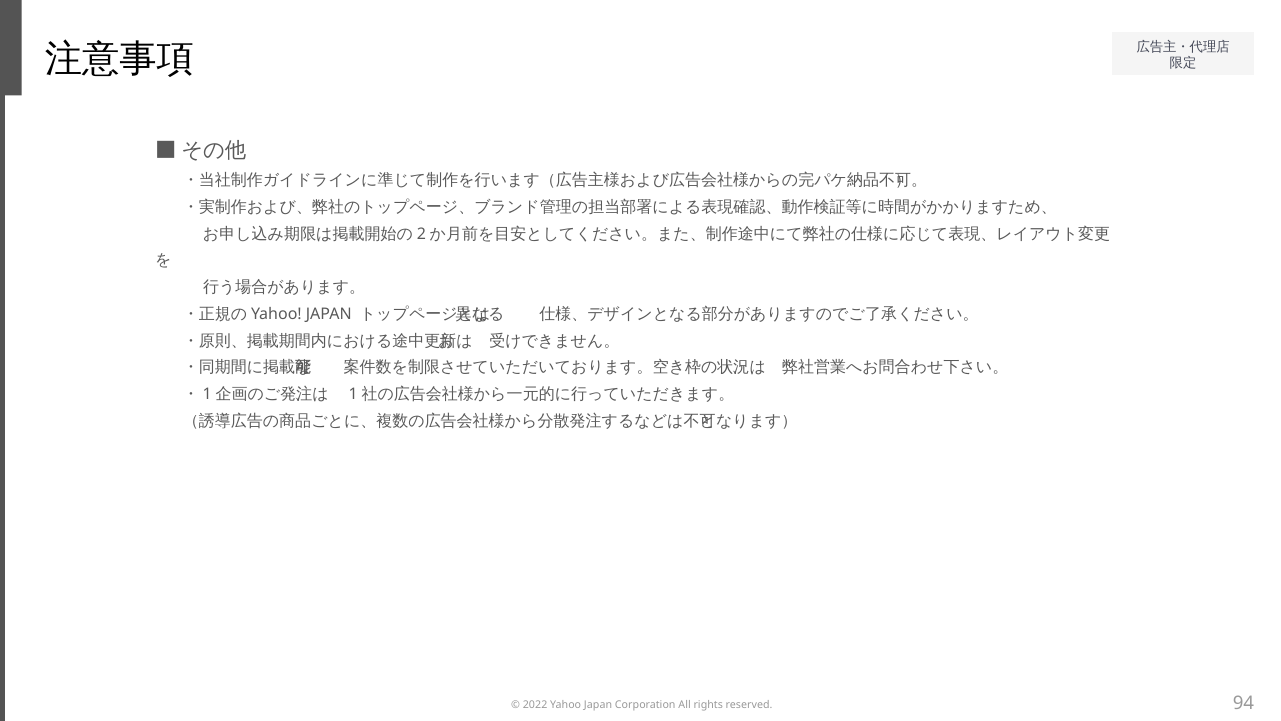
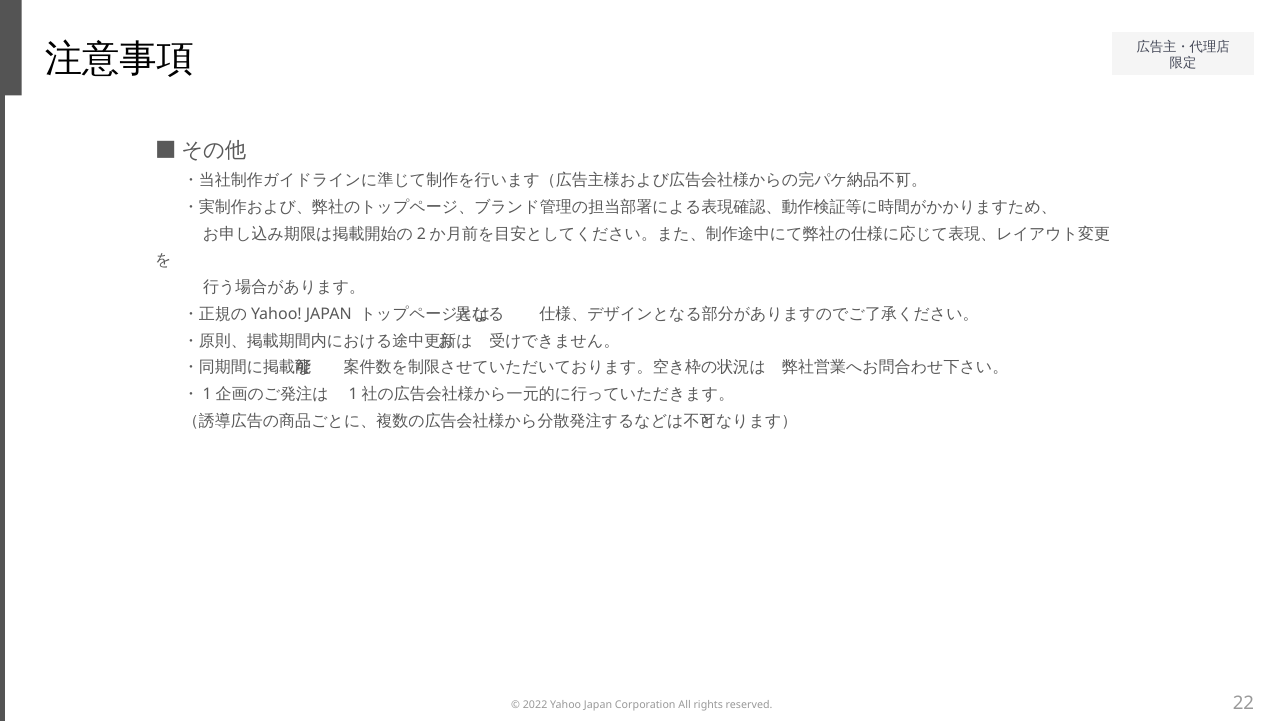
94: 94 -> 22 (1243, 703)
